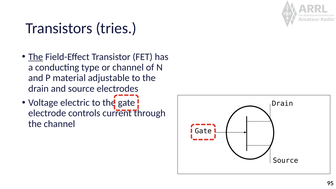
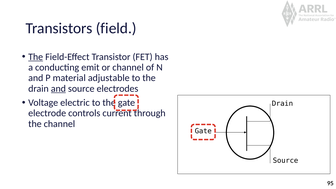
tries: tries -> field (116, 28)
type: type -> emit (90, 67)
and underline: none -> present (58, 89)
